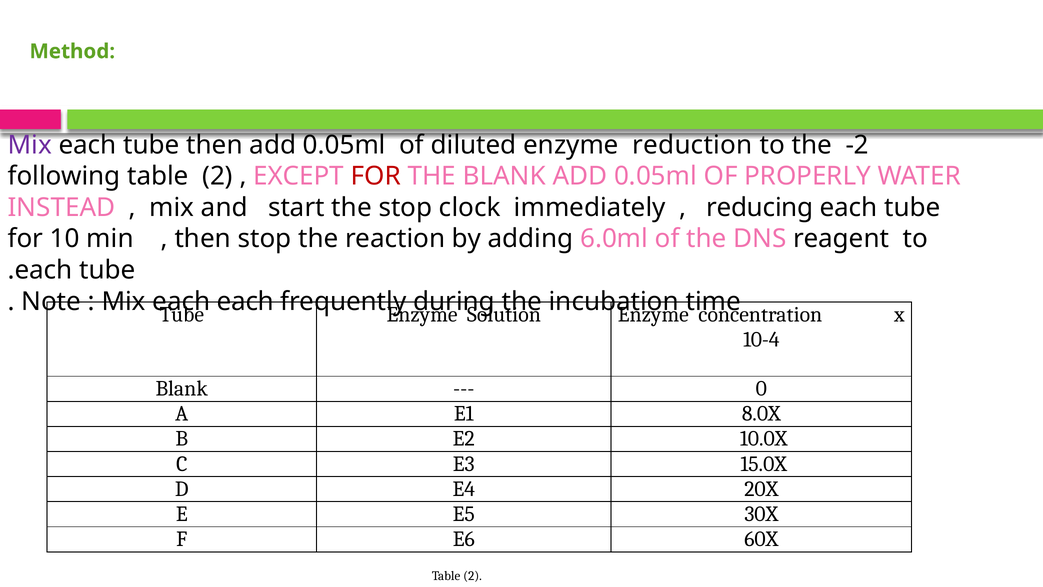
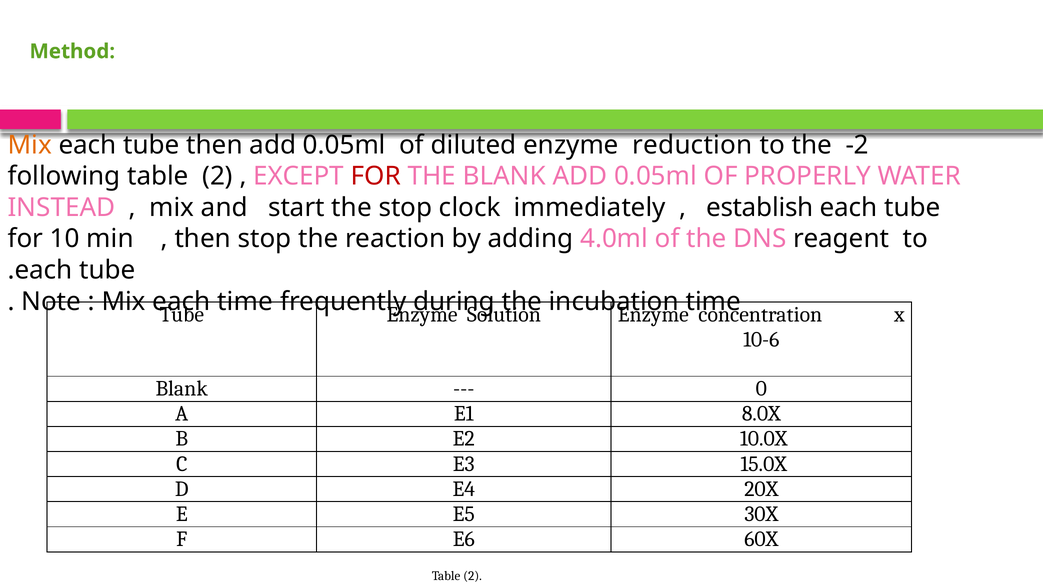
Mix colour: purple -> orange (30, 145)
reducing: reducing -> establish (760, 207)
6.0ml: 6.0ml -> 4.0ml (614, 239)
each: each -> time (245, 301)
10-4: 10-4 -> 10-6 (761, 339)
